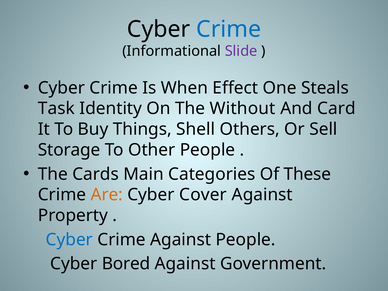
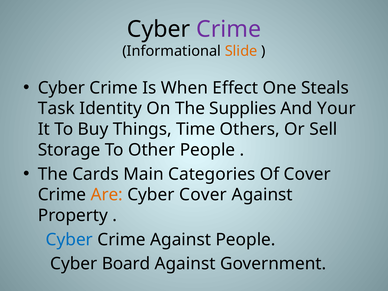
Crime colour: blue -> purple (229, 29)
Slide colour: purple -> orange (241, 51)
Without: Without -> Supplies (243, 109)
Card: Card -> Your (336, 109)
Shell: Shell -> Time (196, 129)
Of These: These -> Cover (307, 174)
Bored: Bored -> Board (126, 264)
